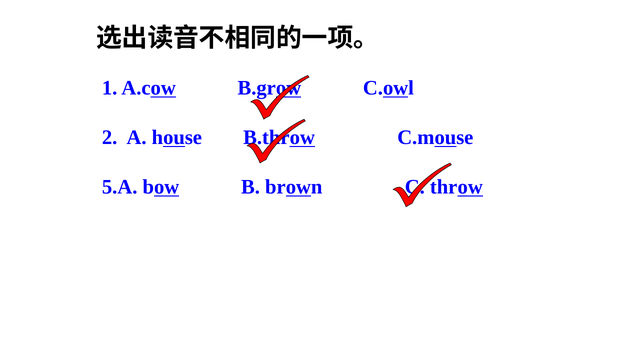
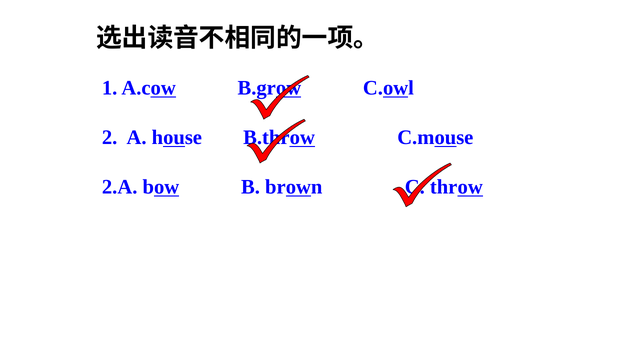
5.A: 5.A -> 2.A (120, 187)
